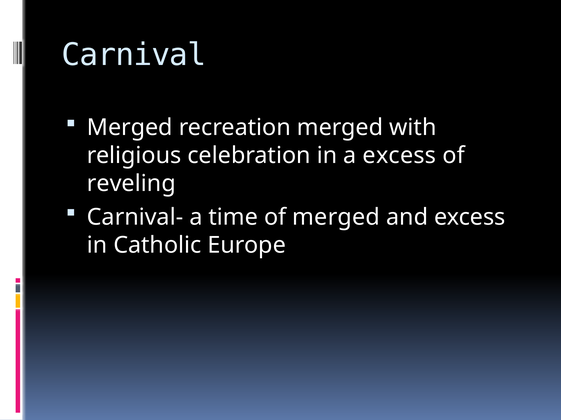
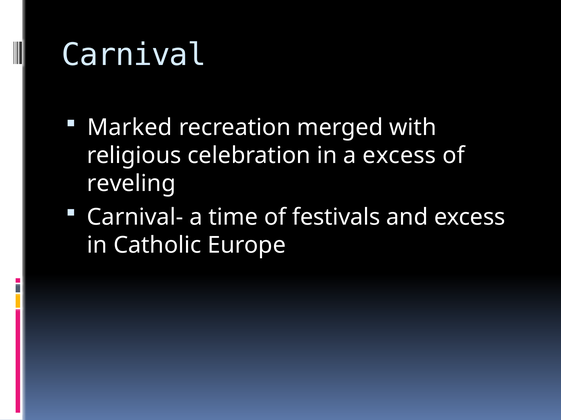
Merged: Merged -> Marked (130, 128)
of merged: merged -> festivals (336, 217)
